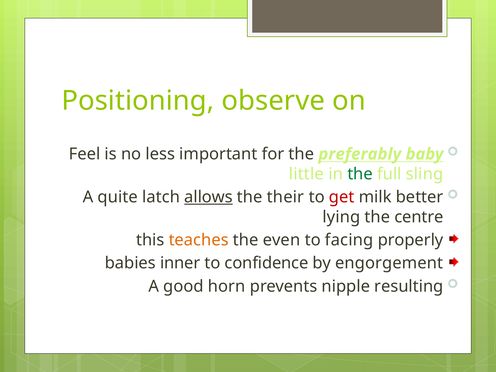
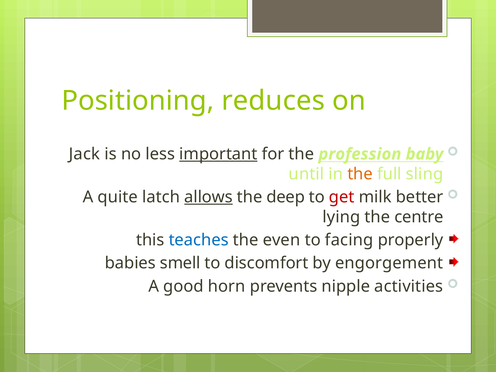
observe: observe -> reduces (273, 101)
Feel: Feel -> Jack (84, 154)
important underline: none -> present (218, 154)
preferably: preferably -> profession (360, 154)
little: little -> until (306, 174)
the colour: green -> orange (360, 174)
their: their -> deep (286, 197)
teaches colour: orange -> blue (199, 240)
inner: inner -> smell (180, 263)
confidence: confidence -> discomfort (267, 263)
resulting: resulting -> activities (409, 286)
